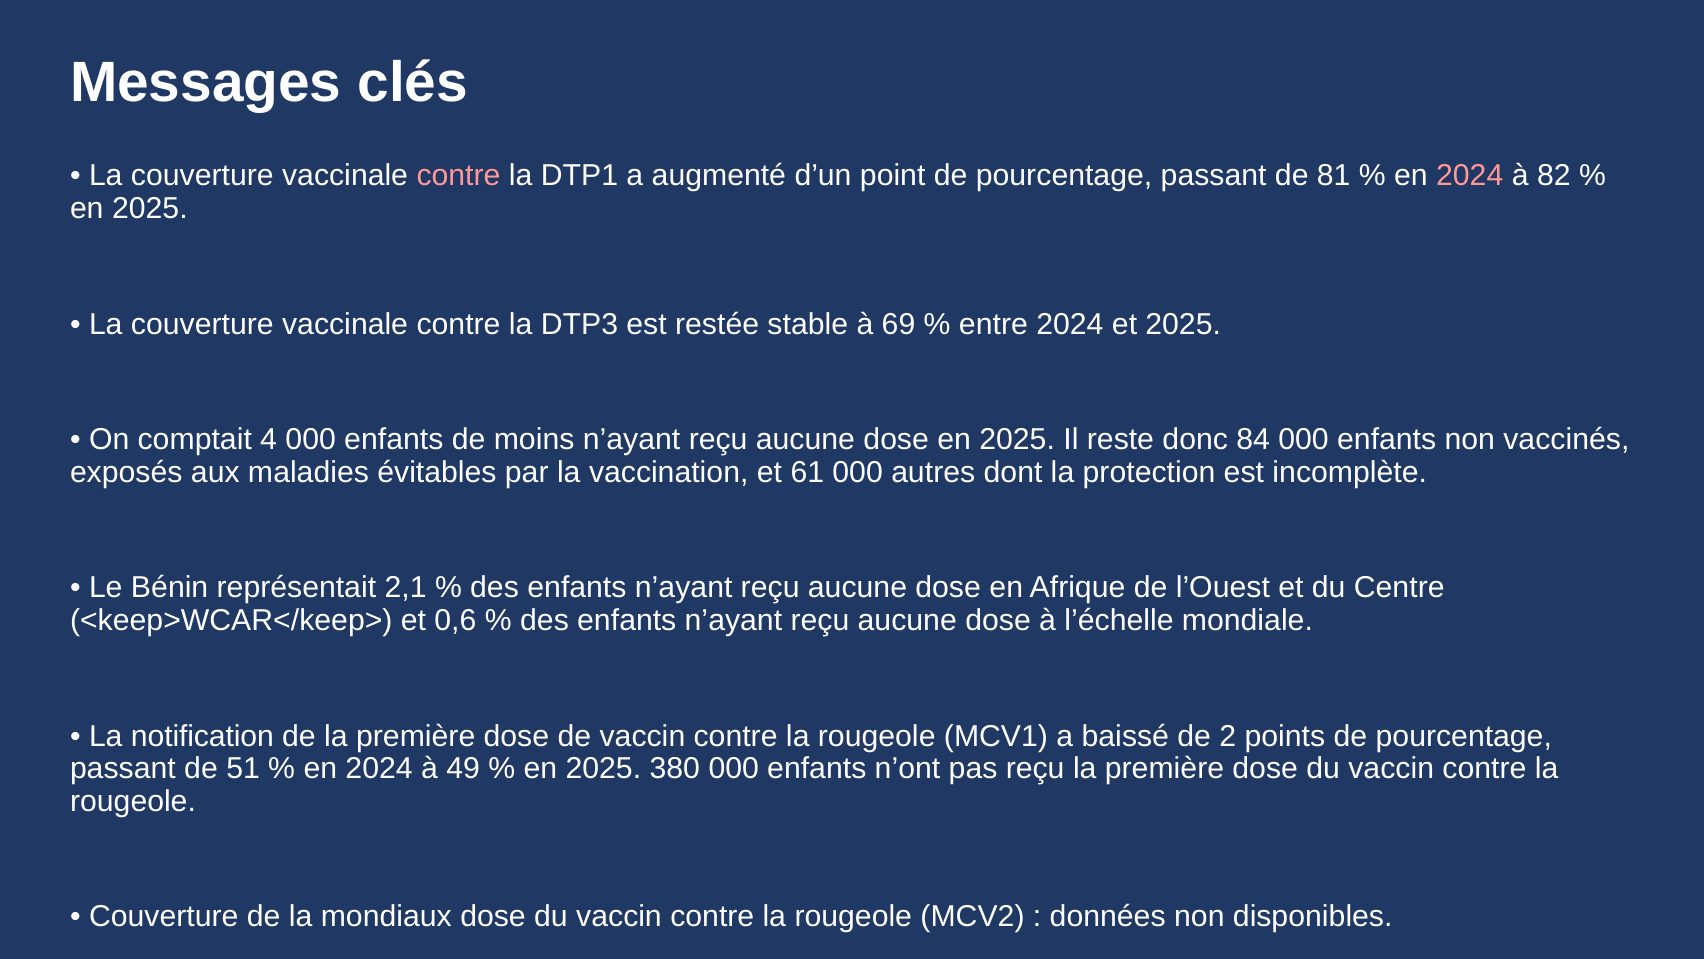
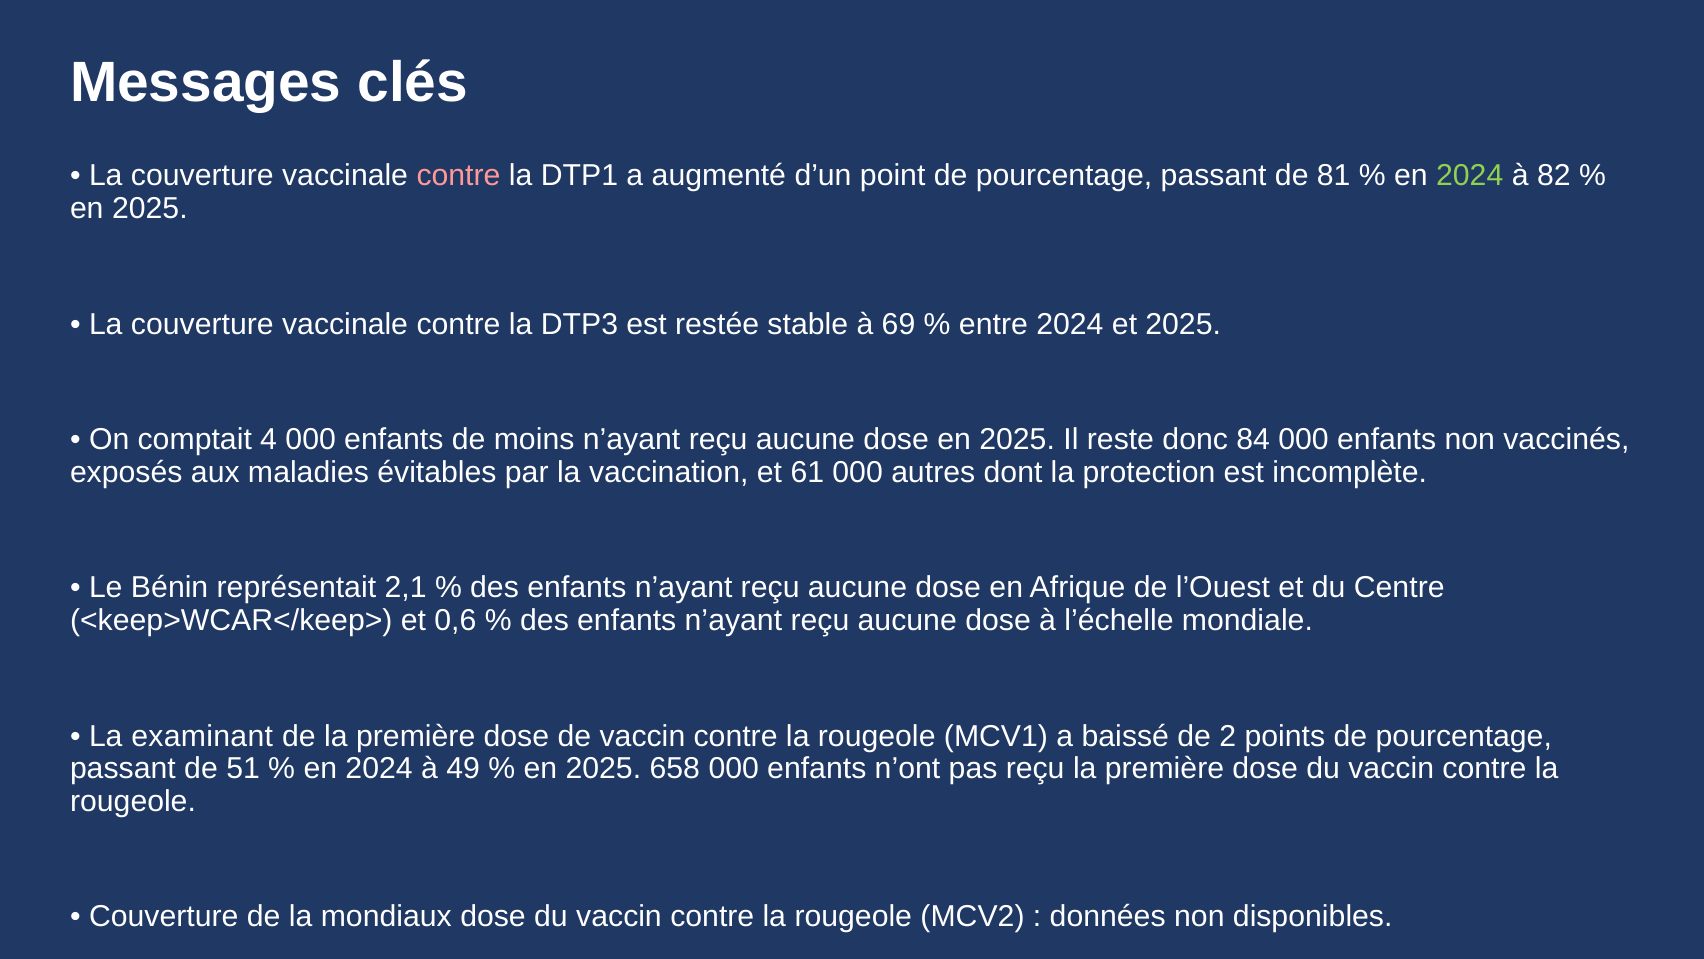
2024 colour: pink -> light green (1470, 176)
notification: notification -> examinant (202, 736)
380: 380 -> 658 (675, 768)
